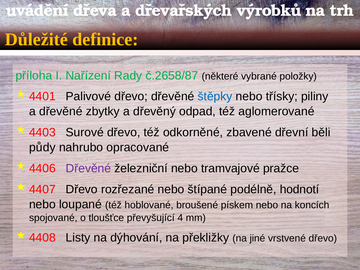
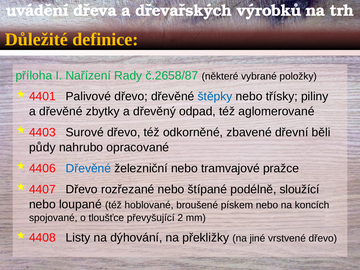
Dřevěné colour: purple -> blue (88, 168)
hodnotí: hodnotí -> sloužící (299, 189)
4: 4 -> 2 (180, 218)
